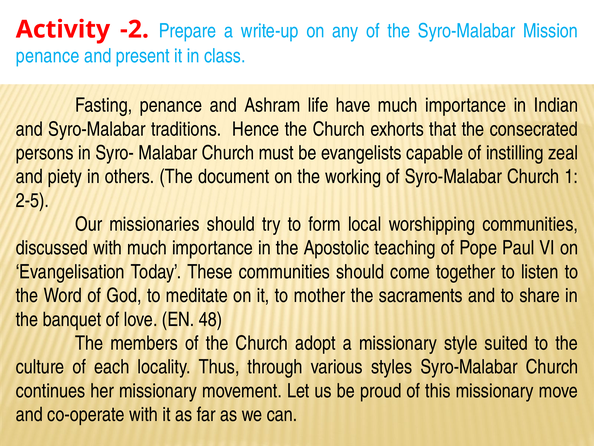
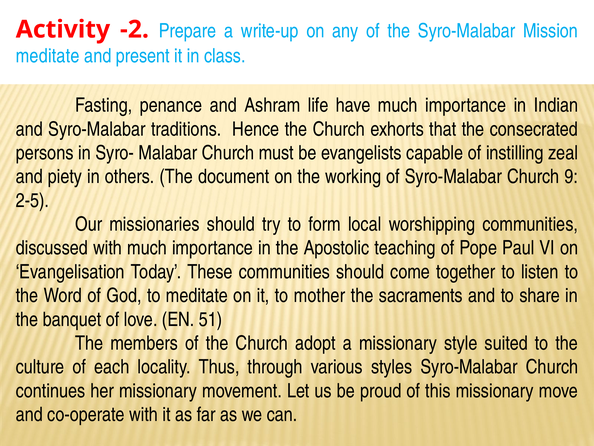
penance: penance -> meditate (48, 56)
1: 1 -> 9 (571, 177)
48: 48 -> 51 (211, 319)
